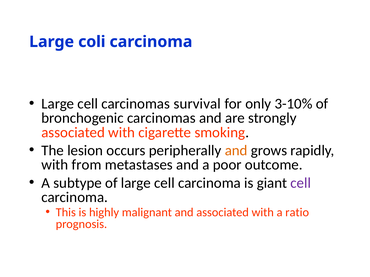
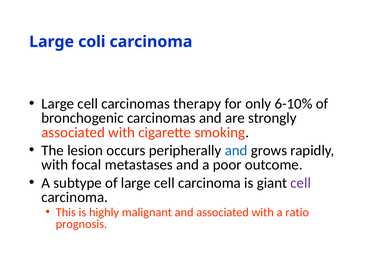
survival: survival -> therapy (197, 104)
3-10%: 3-10% -> 6-10% (293, 104)
and colour: orange -> blue (236, 151)
from: from -> focal (87, 165)
